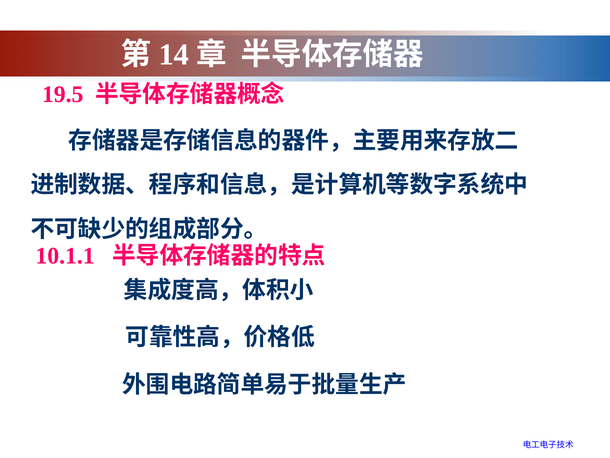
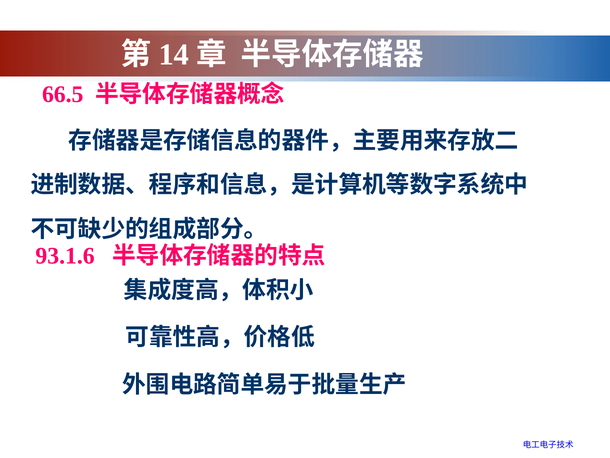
19.5: 19.5 -> 66.5 (63, 94)
10.1.1: 10.1.1 -> 93.1.6 (65, 256)
